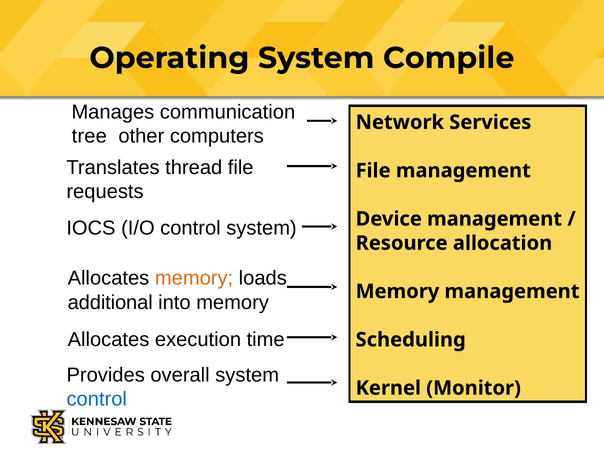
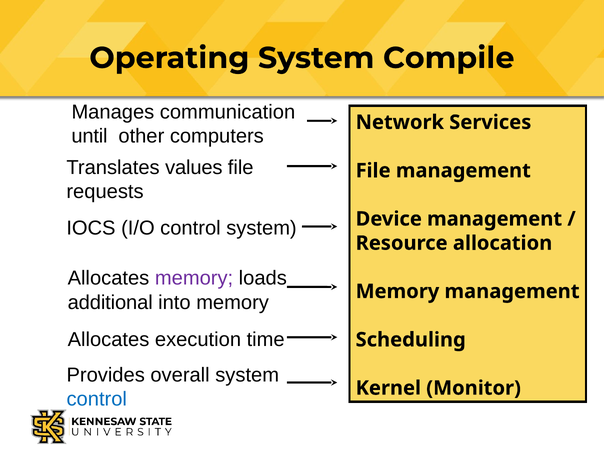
tree: tree -> until (89, 136)
thread: thread -> values (194, 168)
memory colour: orange -> purple (194, 278)
